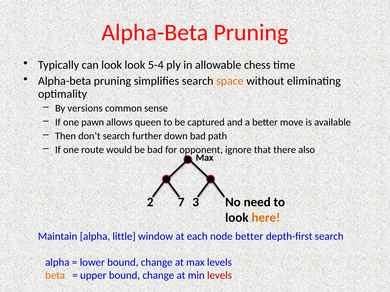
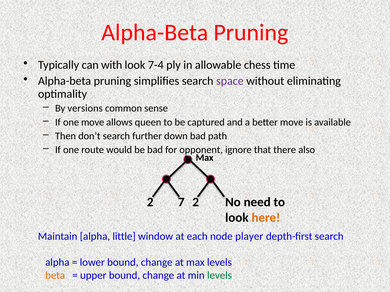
can look: look -> with (112, 65)
5-4: 5-4 -> 7-4 (156, 65)
space colour: orange -> purple (230, 81)
one pawn: pawn -> move (93, 122)
7 3: 3 -> 2 (196, 202)
node better: better -> player (249, 237)
levels colour: red -> green (220, 276)
